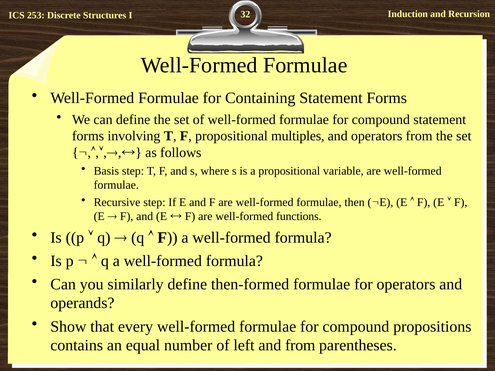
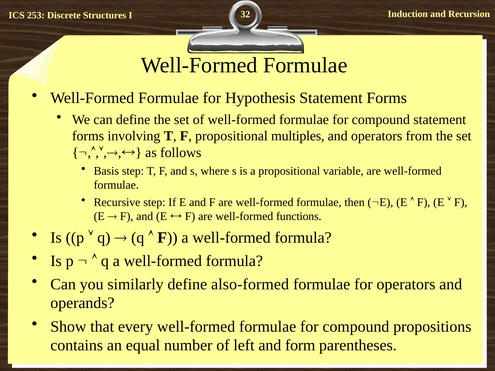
Containing: Containing -> Hypothesis (260, 98)
then-formed: then-formed -> also-formed (250, 284)
and from: from -> form (300, 346)
